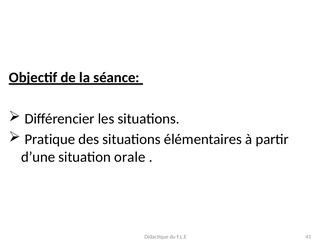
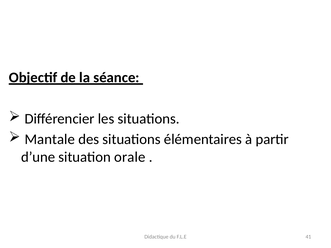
Pratique: Pratique -> Mantale (50, 140)
